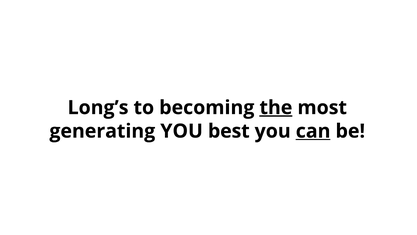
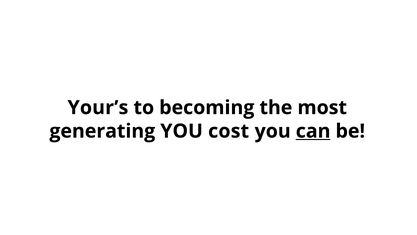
Long’s: Long’s -> Your’s (98, 107)
the underline: present -> none (276, 107)
best: best -> cost (229, 131)
